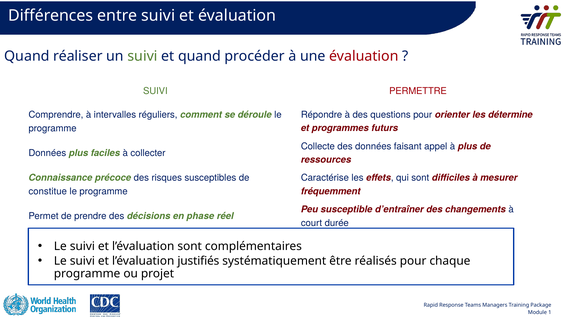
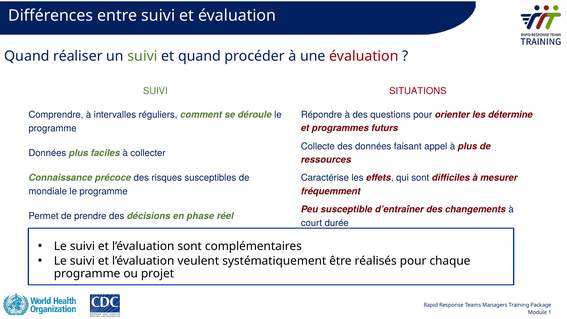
PERMETTRE: PERMETTRE -> SITUATIONS (418, 91)
constitue: constitue -> mondiale (48, 191)
justifiés: justifiés -> veulent (198, 261)
